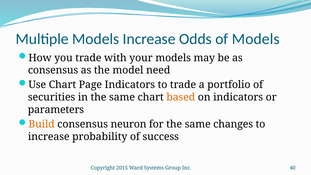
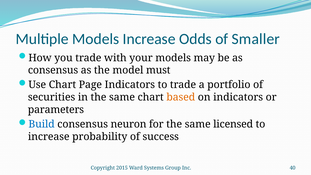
of Models: Models -> Smaller (256, 39)
need: need -> must (158, 70)
Build colour: orange -> blue (42, 124)
changes: changes -> licensed (233, 124)
